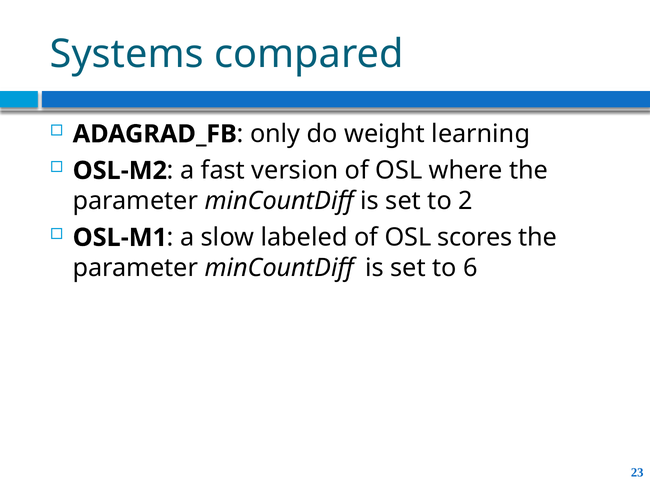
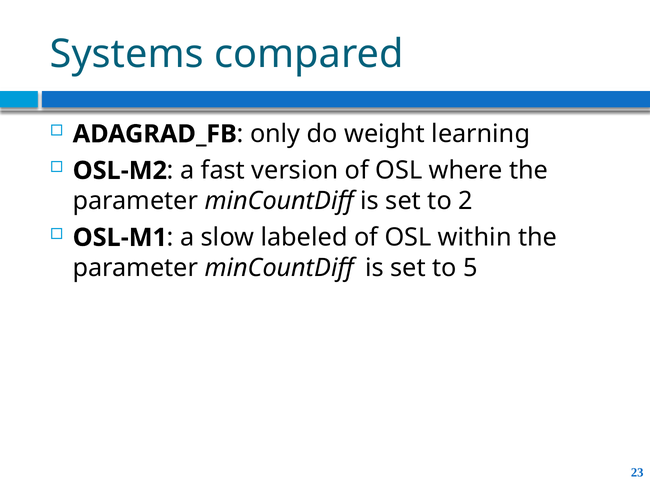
scores: scores -> within (475, 237)
6: 6 -> 5 (470, 268)
